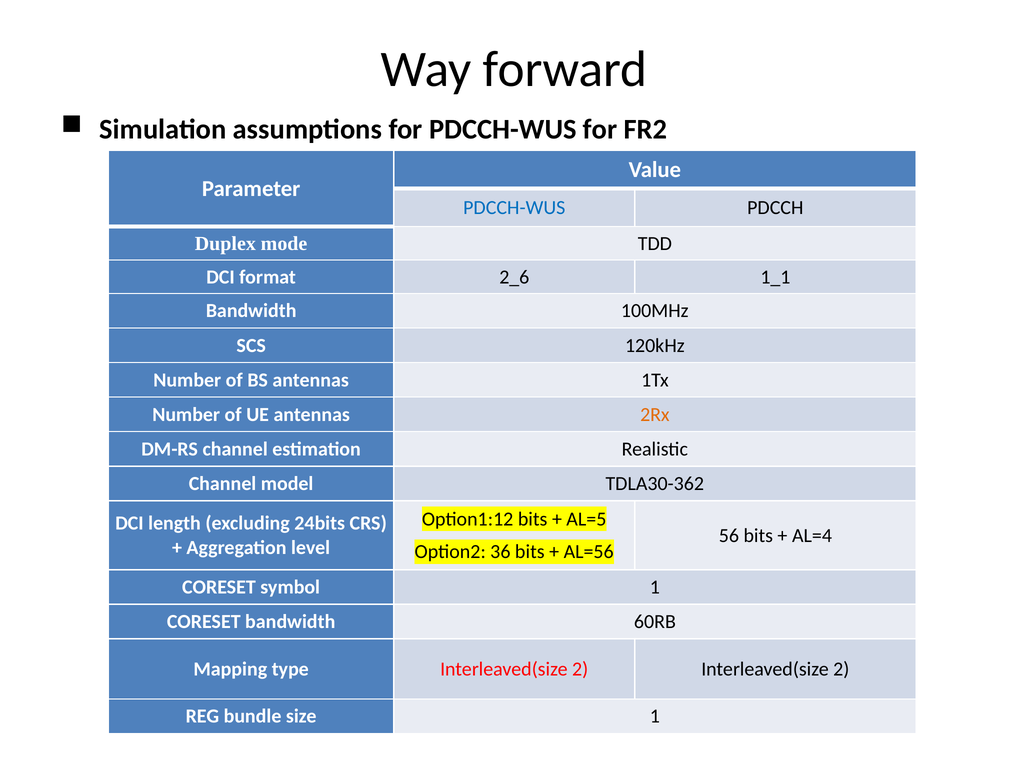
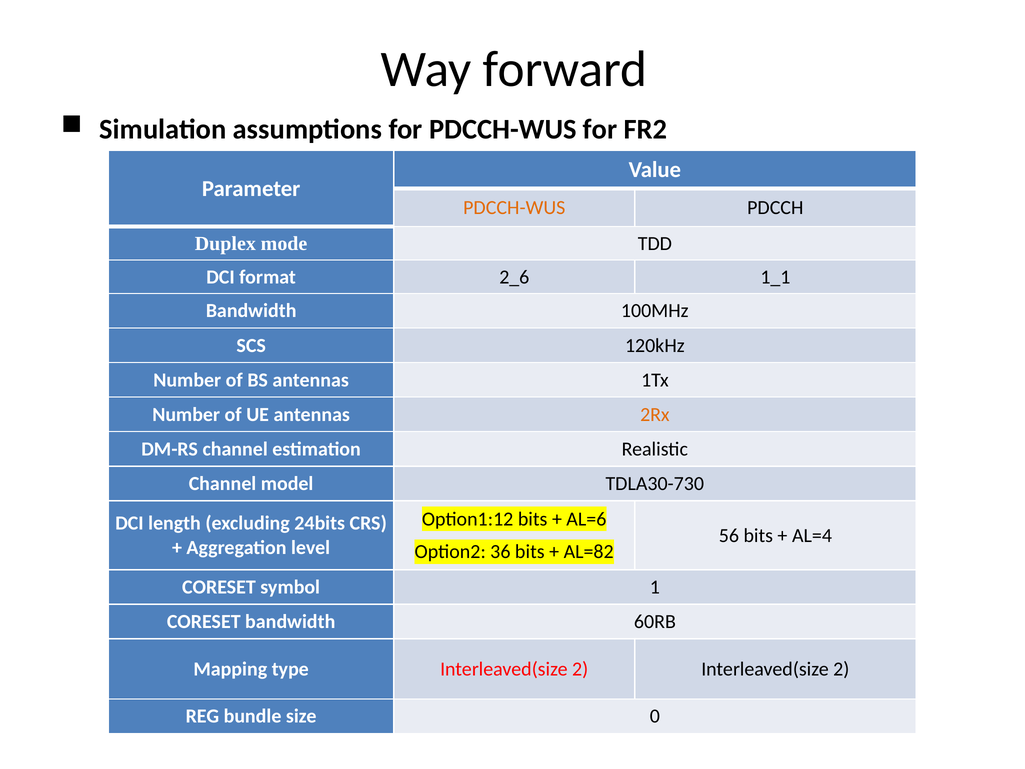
PDCCH-WUS colour: blue -> orange (514, 208)
TDLA30-362: TDLA30-362 -> TDLA30-730 (655, 484)
AL=5: AL=5 -> AL=6 (586, 519)
AL=56: AL=56 -> AL=82 (589, 552)
size 1: 1 -> 0 (655, 716)
